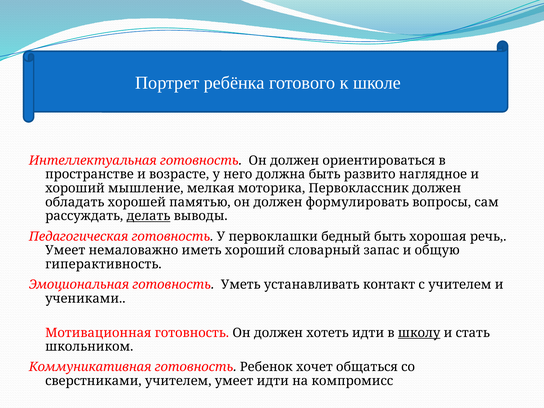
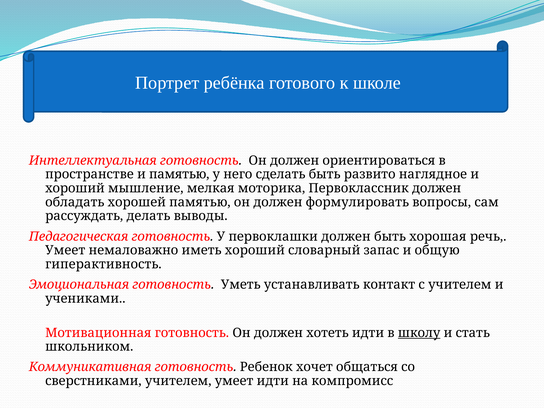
и возрасте: возрасте -> памятью (179, 174)
должна: должна -> сделать (281, 174)
делать underline: present -> none (148, 216)
первоклашки бедный: бедный -> должен (346, 236)
